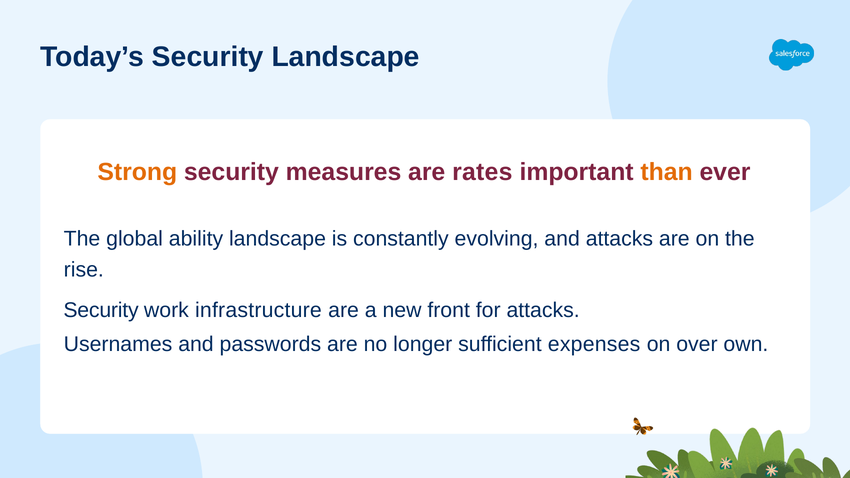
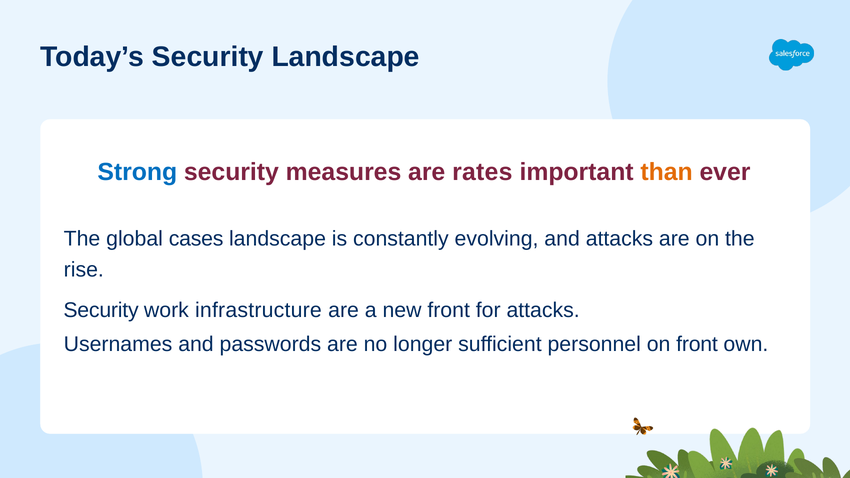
Strong colour: orange -> blue (137, 172)
ability: ability -> cases (196, 239)
expenses: expenses -> personnel (594, 344)
on over: over -> front (697, 344)
